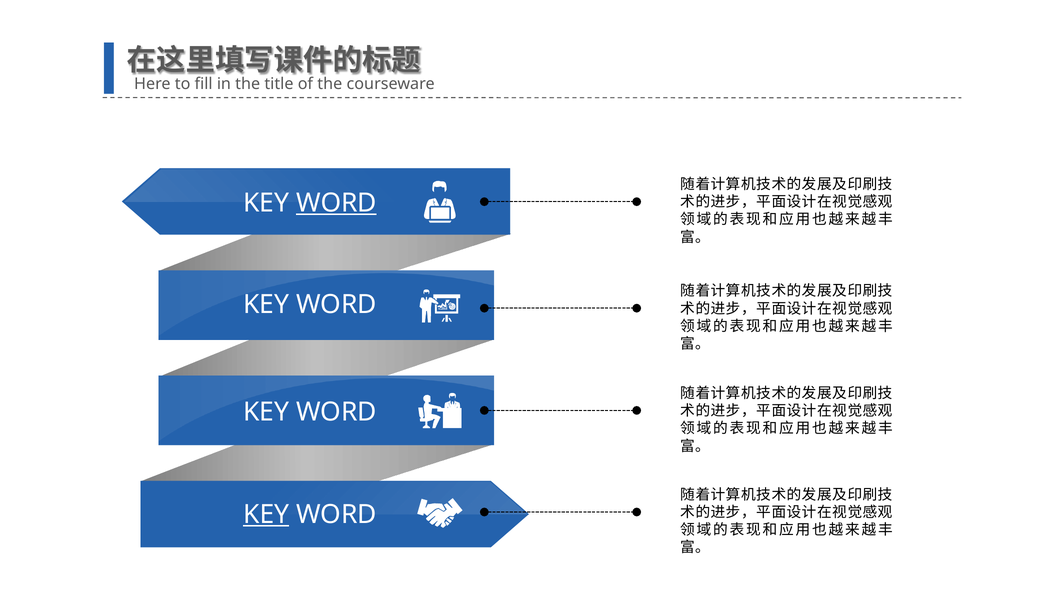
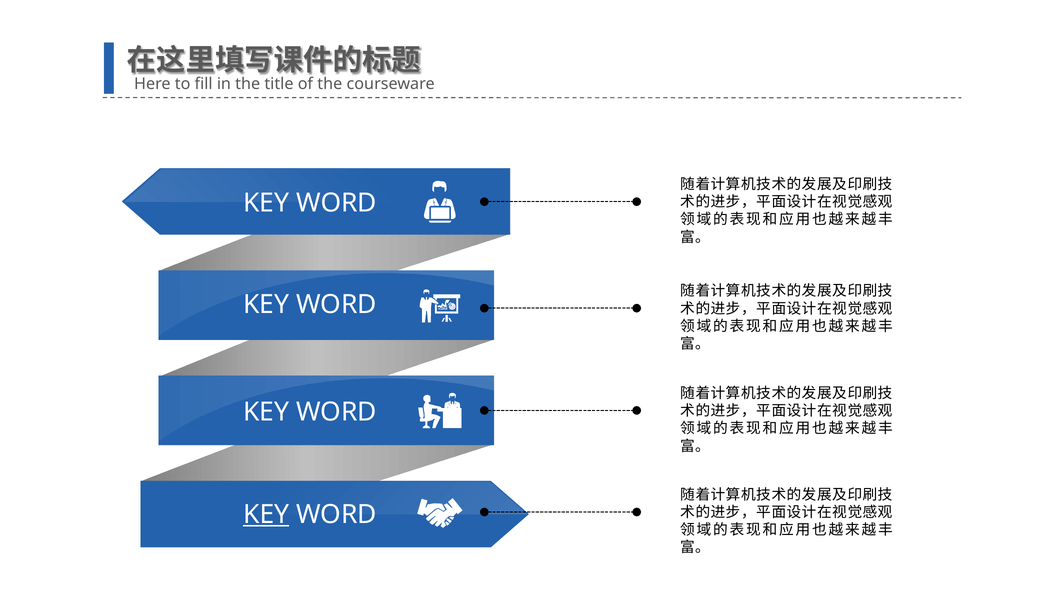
WORD underline: present -> none (336, 203)
